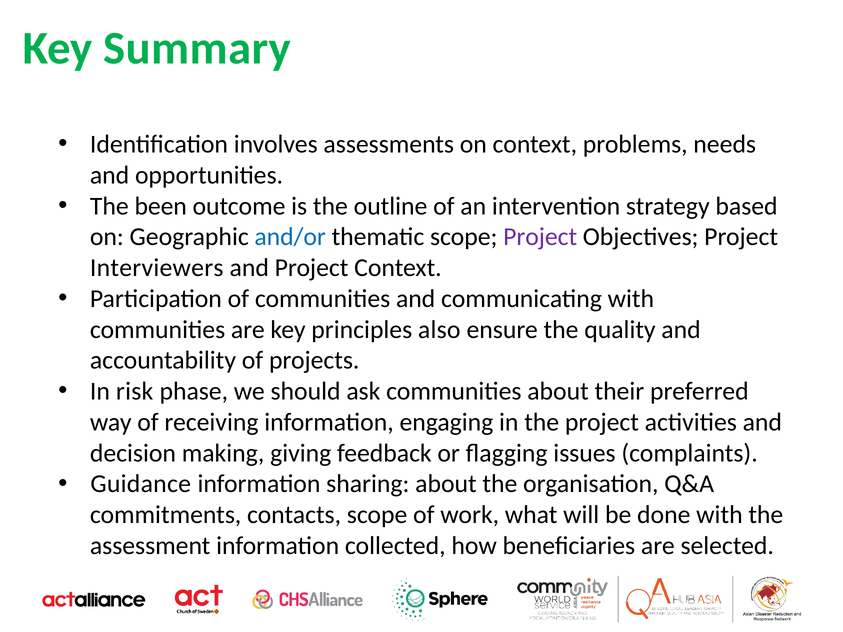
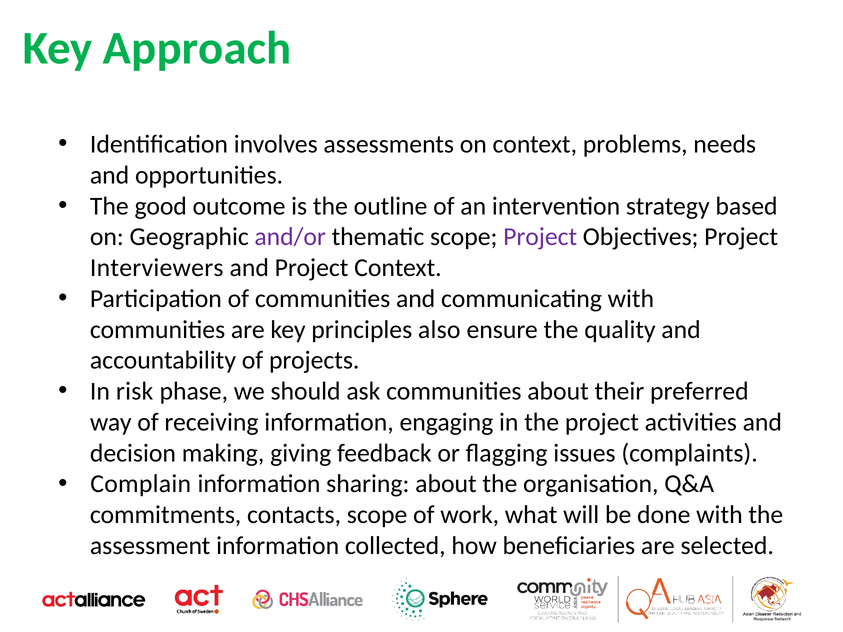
Summary: Summary -> Approach (197, 48)
been: been -> good (161, 206)
and/or colour: blue -> purple (290, 237)
Guidance: Guidance -> Complain (141, 484)
